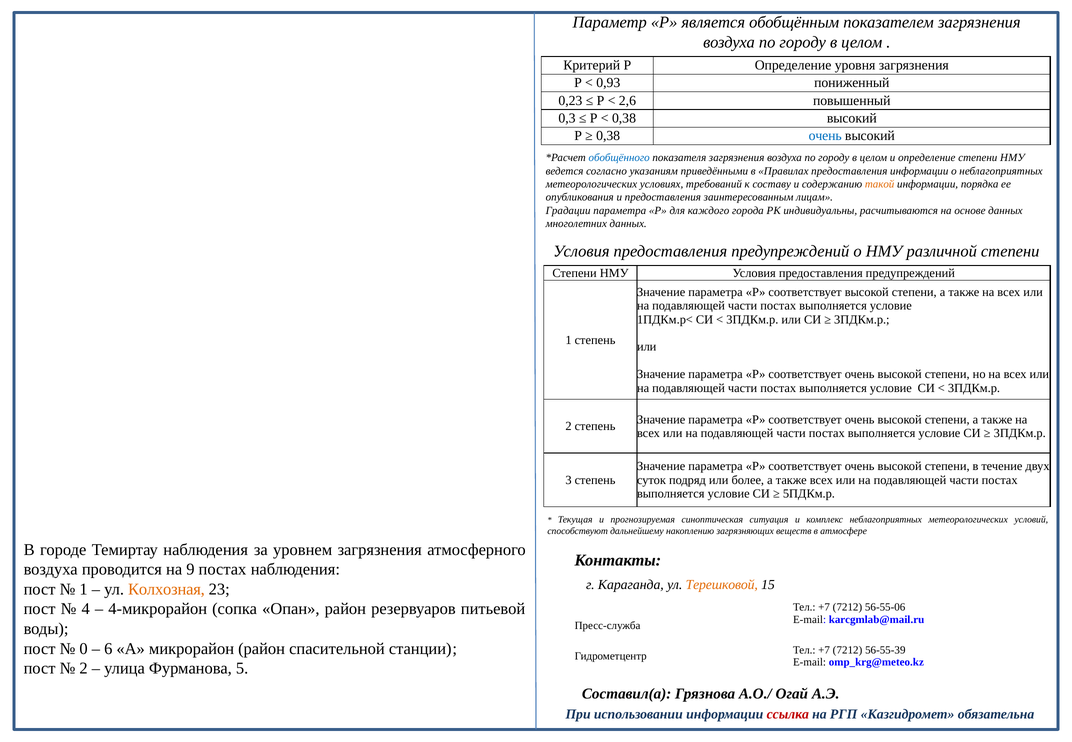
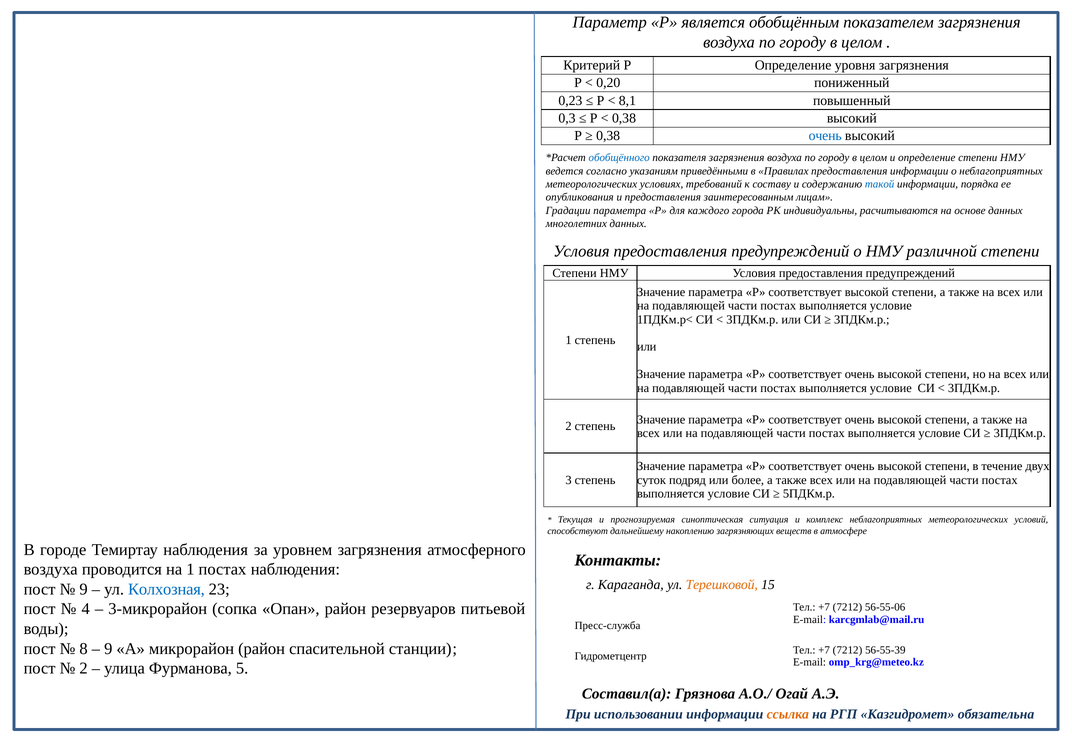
0,93: 0,93 -> 0,20 (608, 83)
2,6: 2,6 -> 8,1 (627, 101)
такой colour: orange -> blue (880, 184)
на 9: 9 -> 1 (190, 570)
1: 1 -> 9 (84, 589)
Колхозная colour: orange -> blue (166, 589)
4-микрорайон: 4-микрорайон -> 3-микрорайон (158, 609)
0: 0 -> 8 (84, 649)
6: 6 -> 9 (108, 649)
ссылка colour: red -> orange (788, 715)
